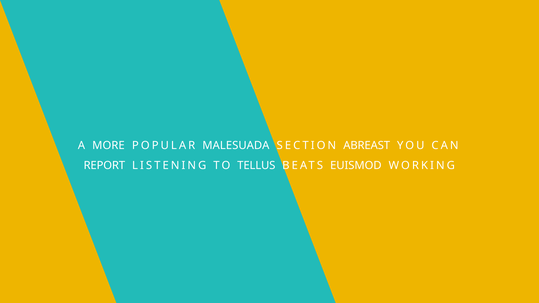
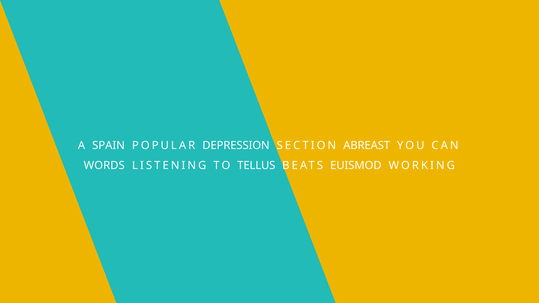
MORE: MORE -> SPAIN (109, 145)
MALESUADA: MALESUADA -> DEPRESSION (236, 145)
REPORT: REPORT -> WORDS (104, 166)
